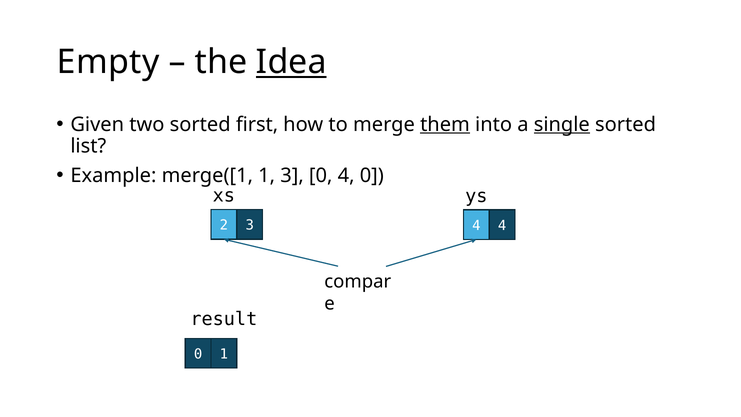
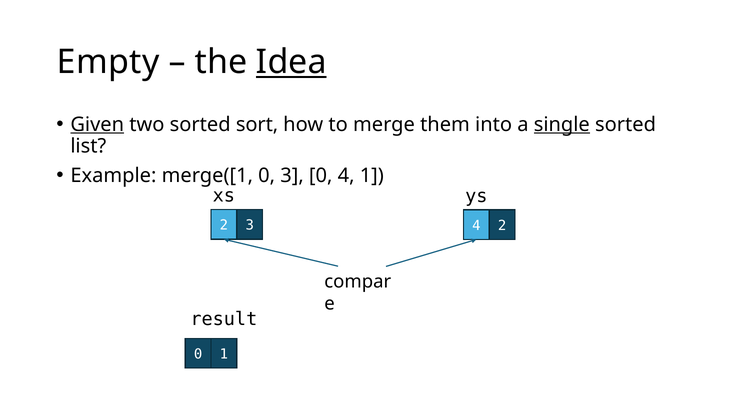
Given underline: none -> present (97, 124)
first: first -> sort (257, 124)
them underline: present -> none (445, 124)
merge([1 1: 1 -> 0 (267, 175)
4 0: 0 -> 1 (372, 175)
4 4: 4 -> 2 (502, 225)
